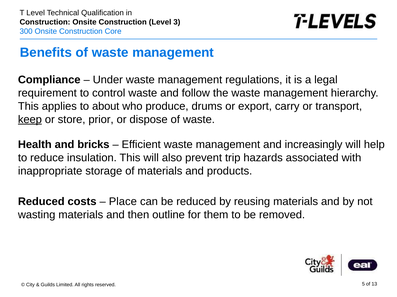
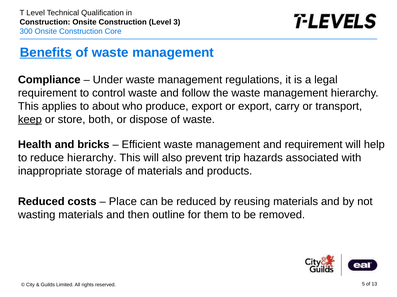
Benefits underline: none -> present (46, 53)
produce drums: drums -> export (207, 107)
prior: prior -> both (101, 120)
and increasingly: increasingly -> requirement (314, 145)
reduce insulation: insulation -> hierarchy (92, 158)
